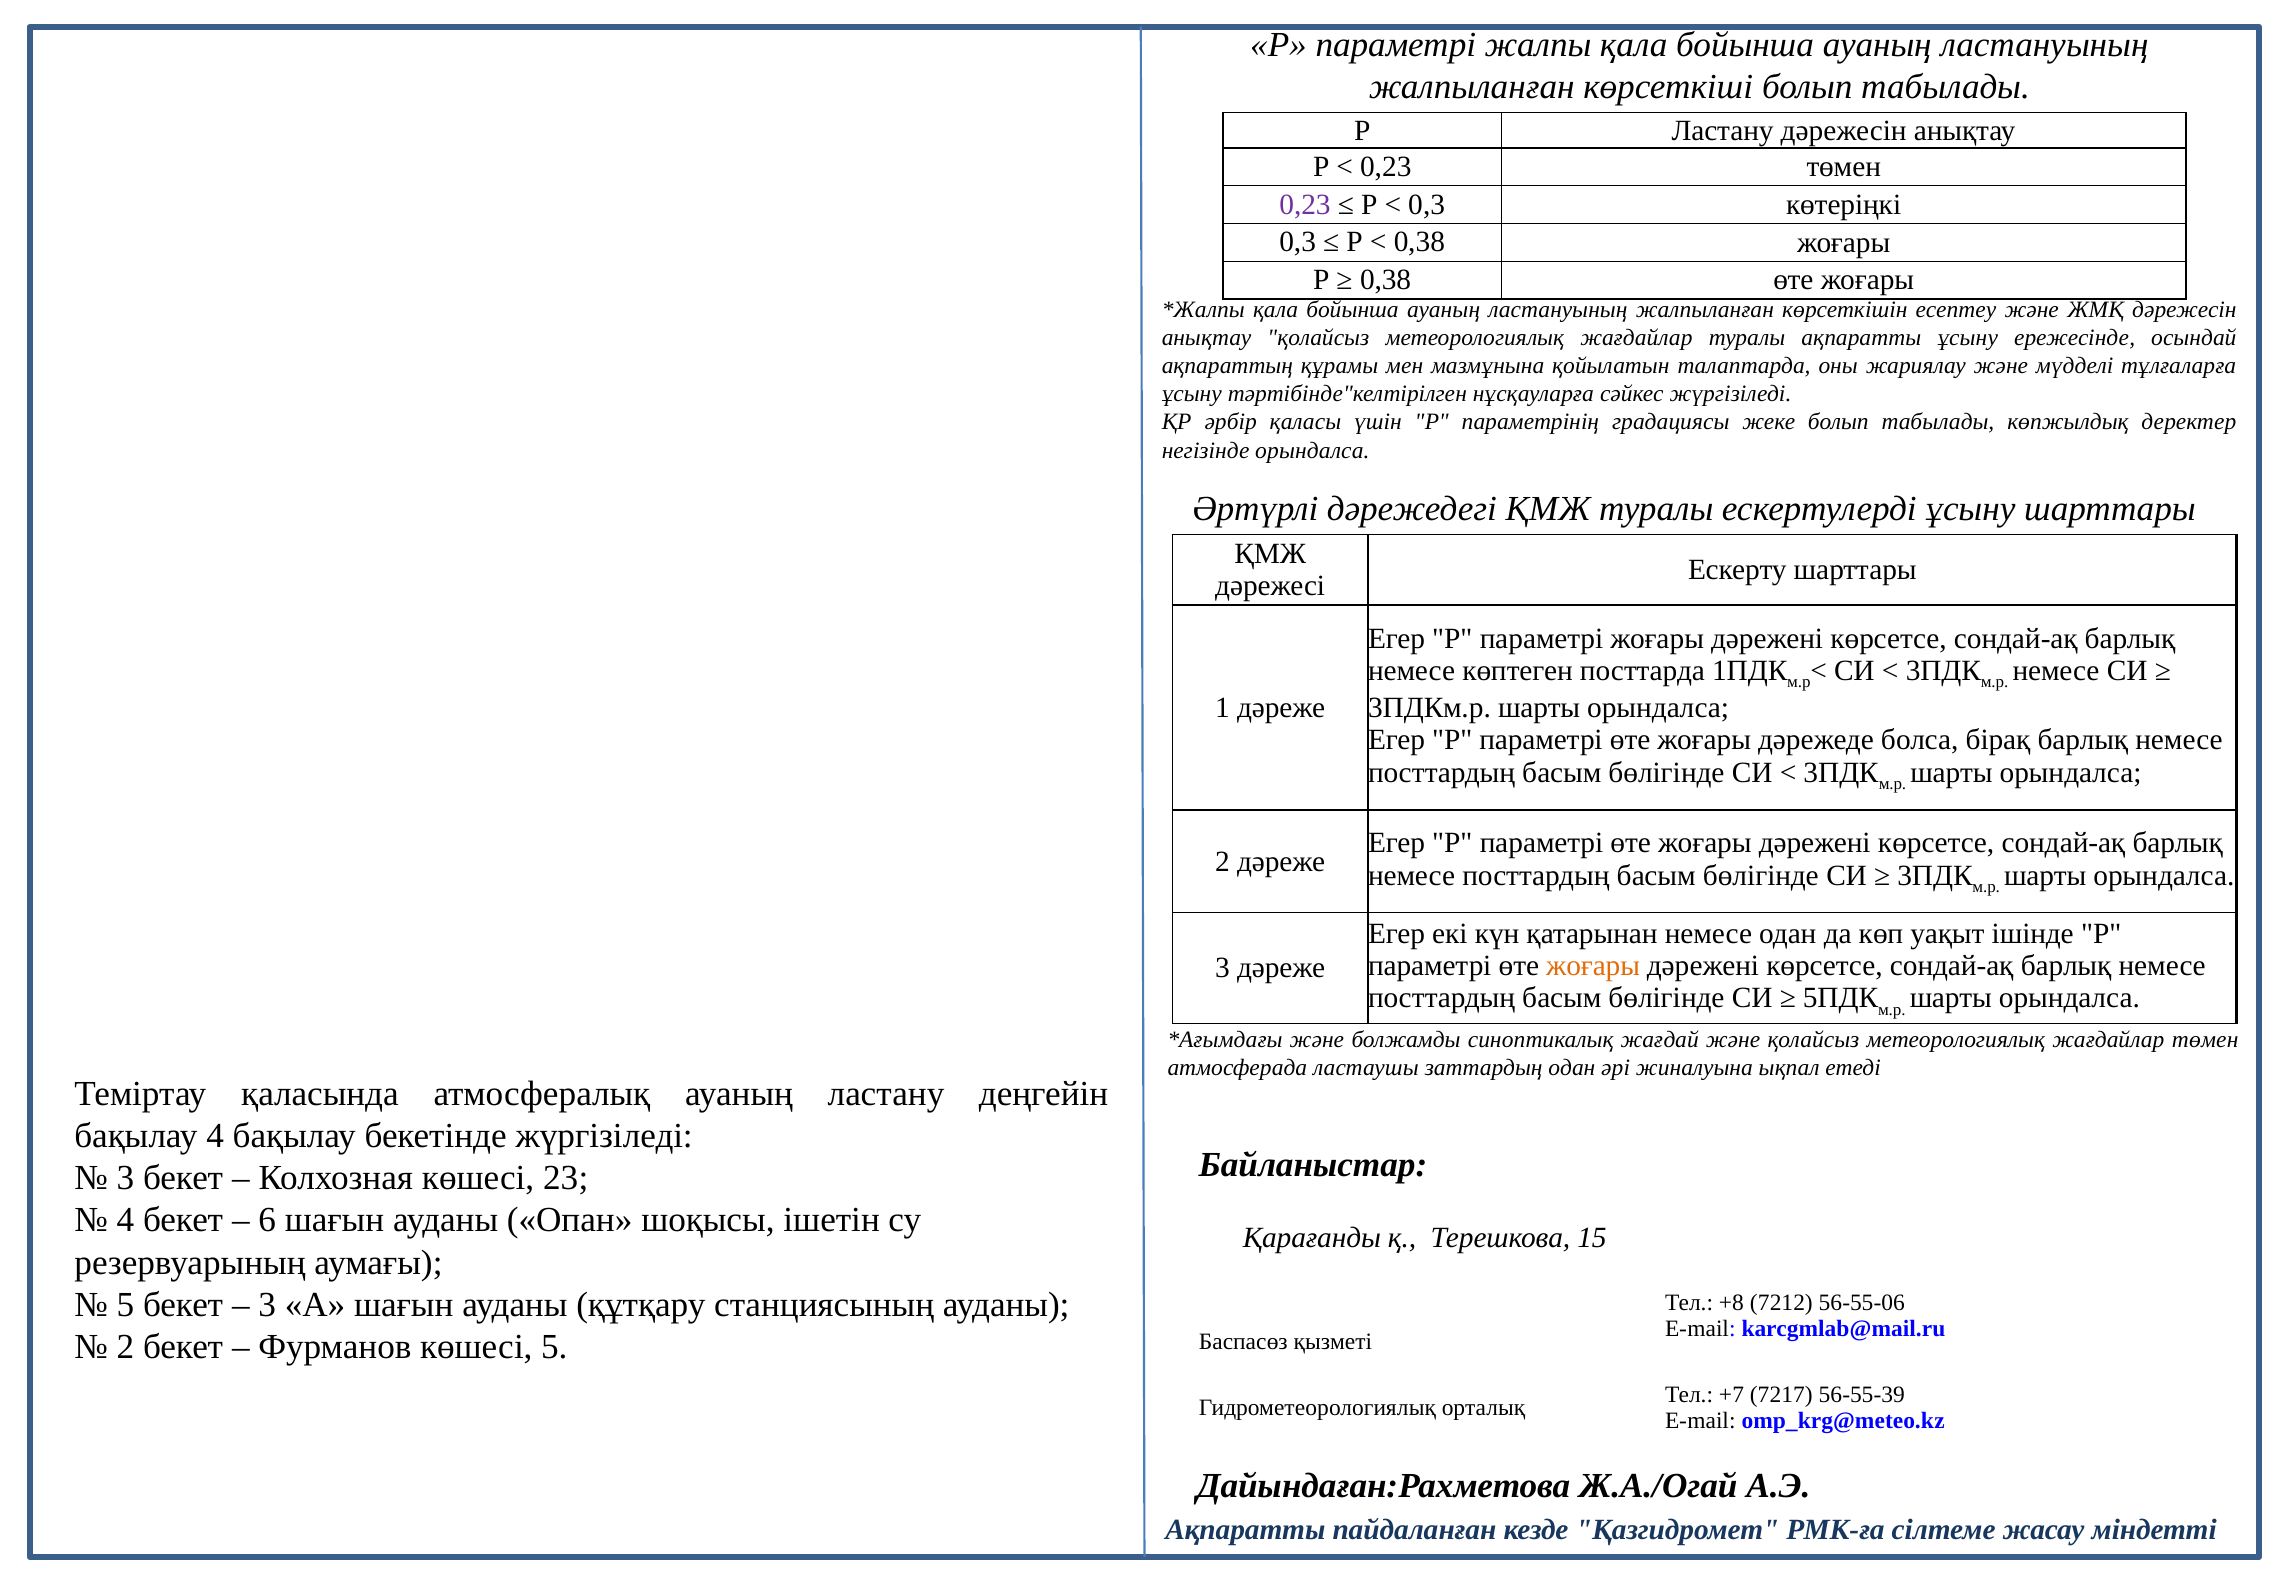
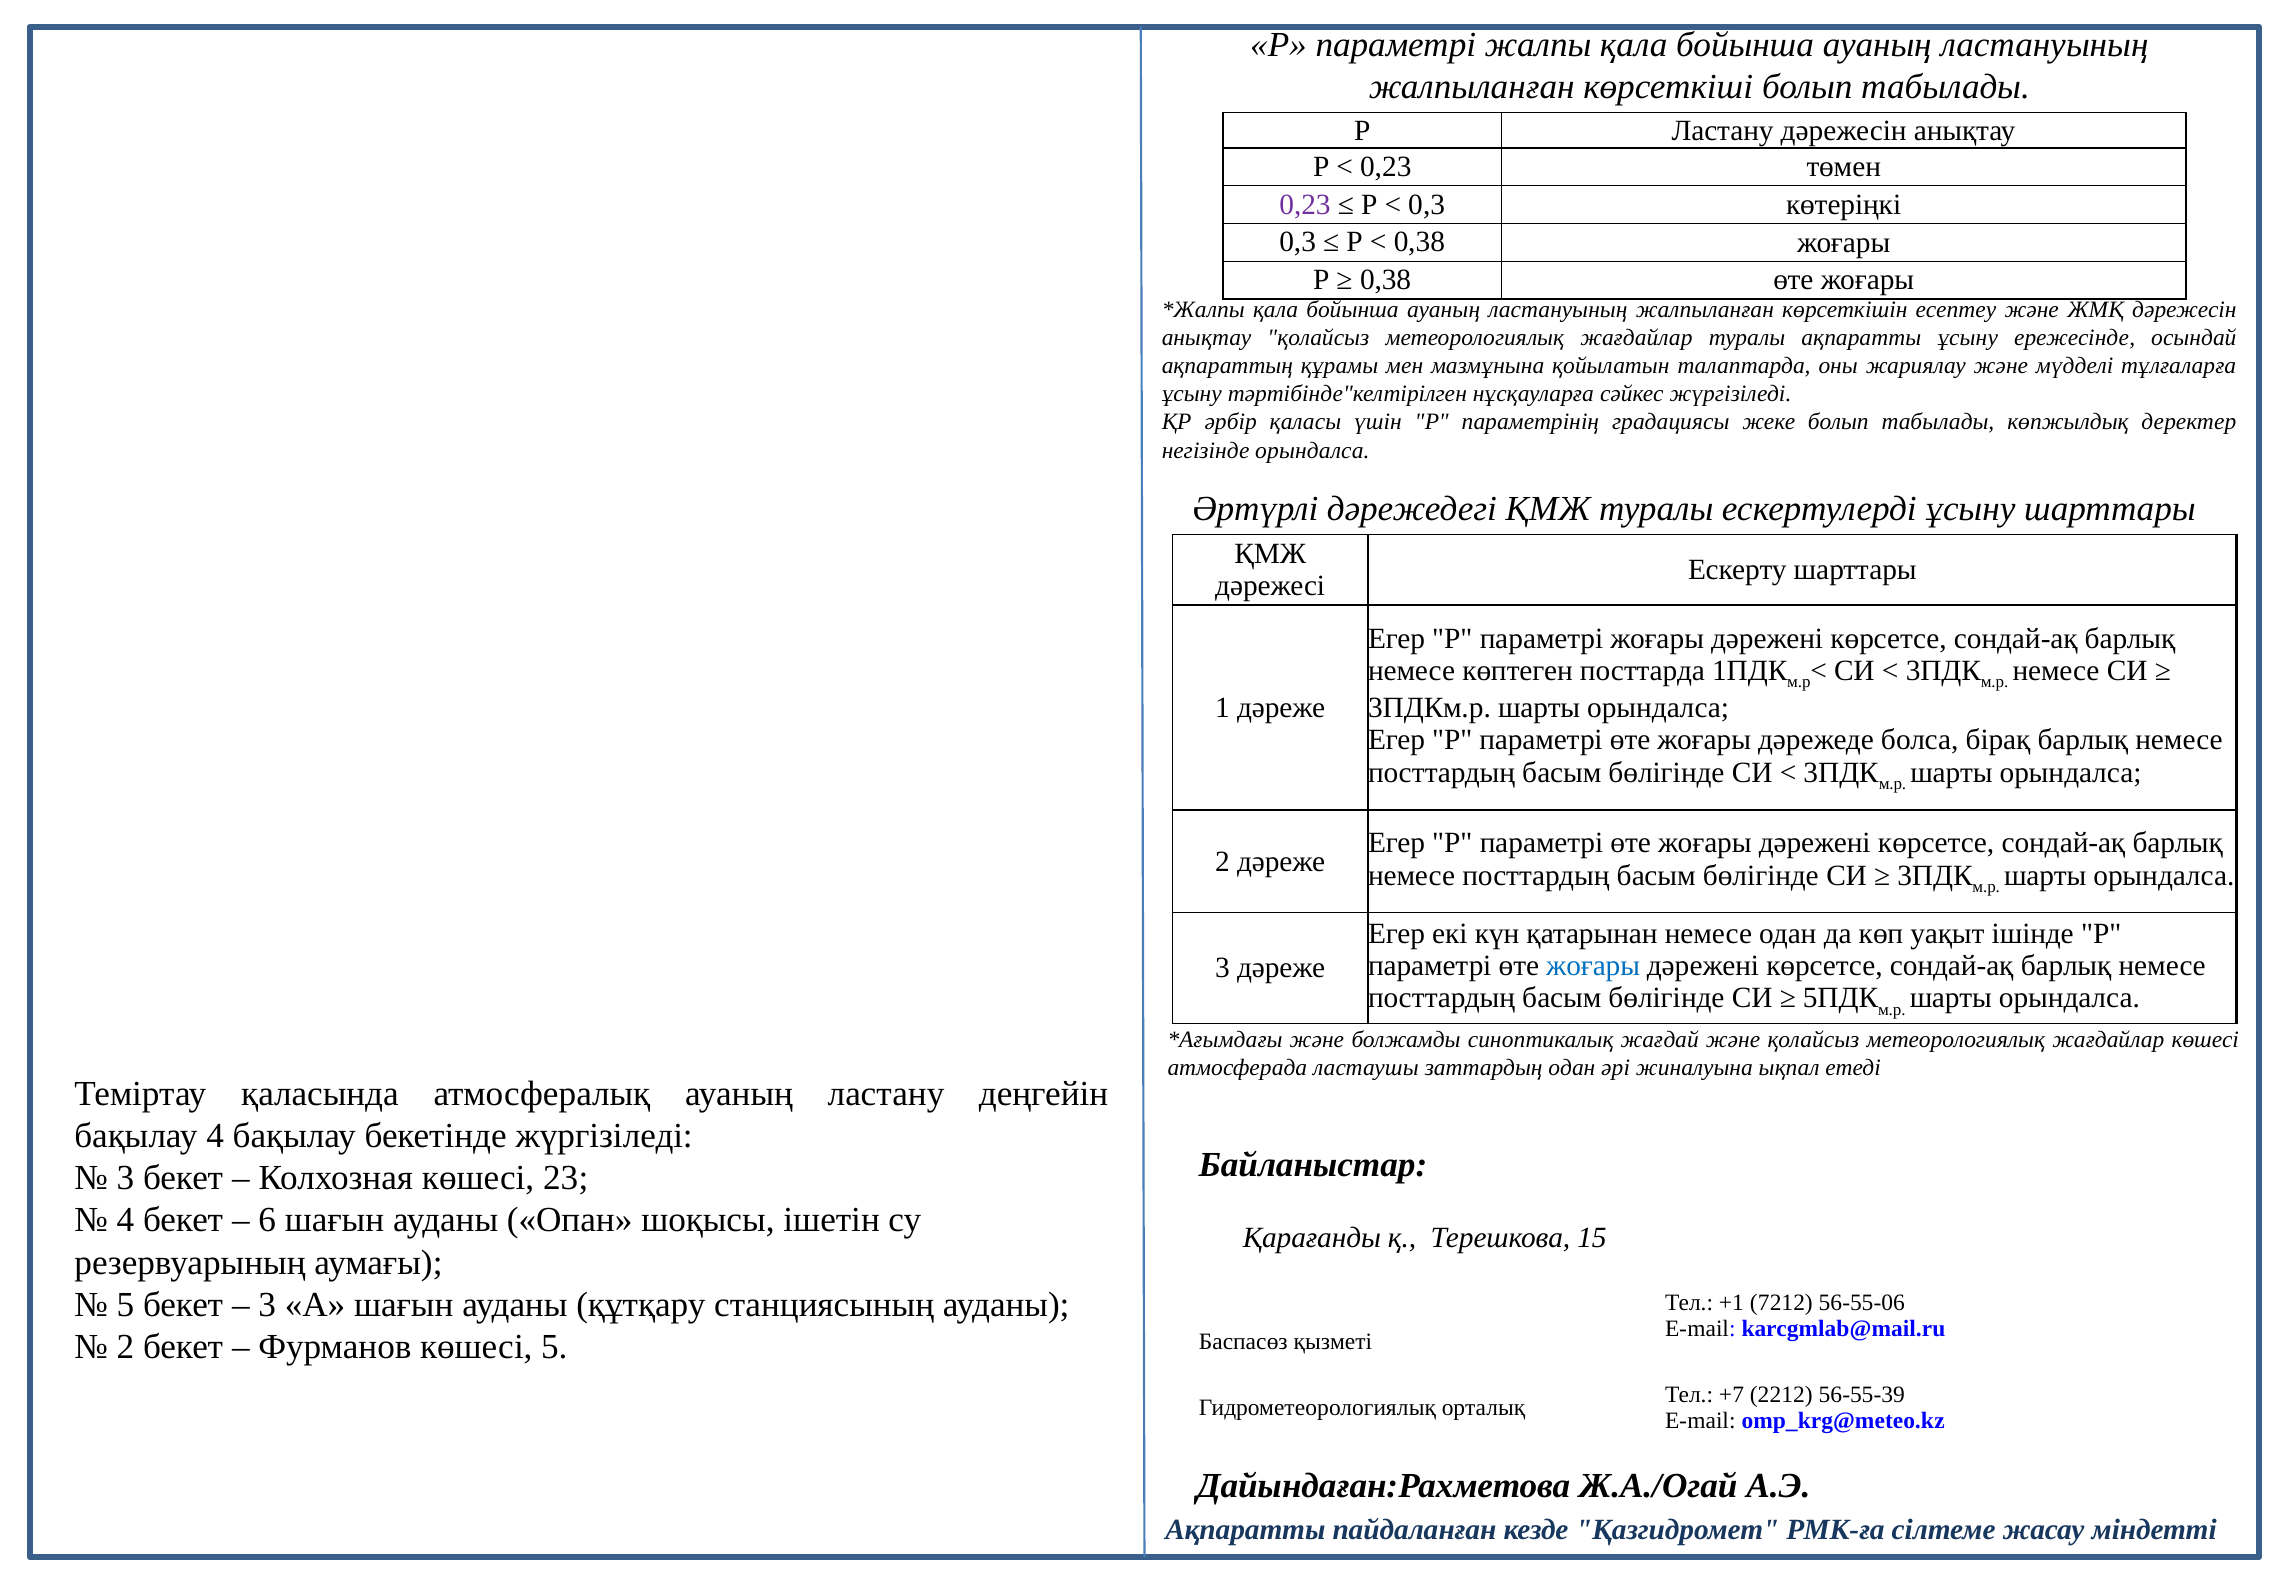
жоғары colour: orange -> blue (1593, 966)
жағдайлар төмен: төмен -> көшесі (2205, 1040)
+8: +8 -> +1 (1731, 1303)
7217: 7217 -> 2212 (1781, 1395)
